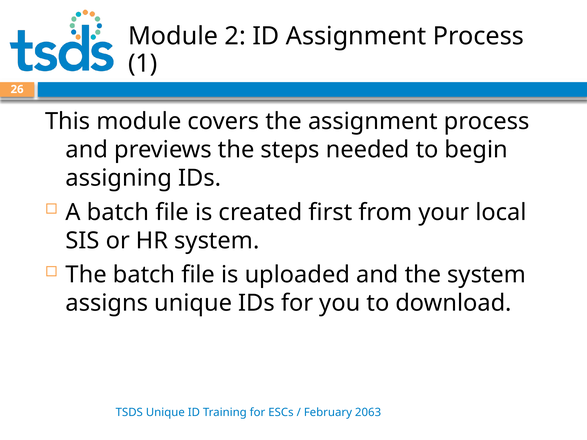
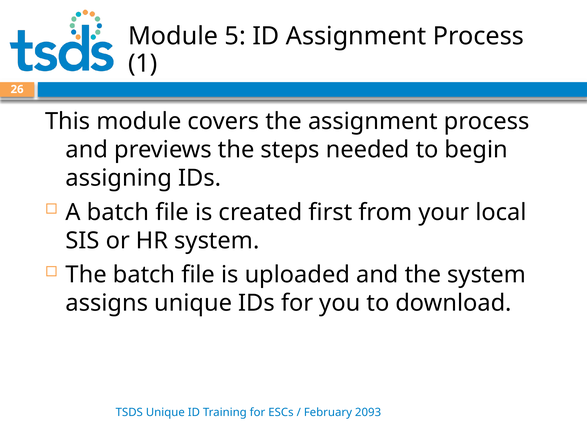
2: 2 -> 5 (235, 36)
2063: 2063 -> 2093 (368, 413)
